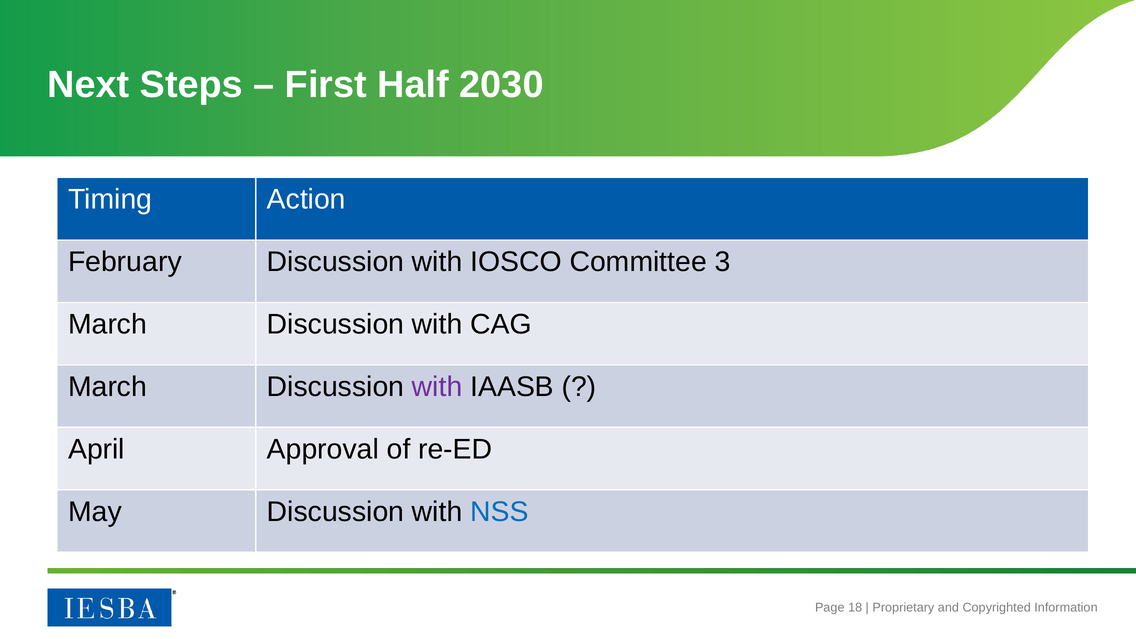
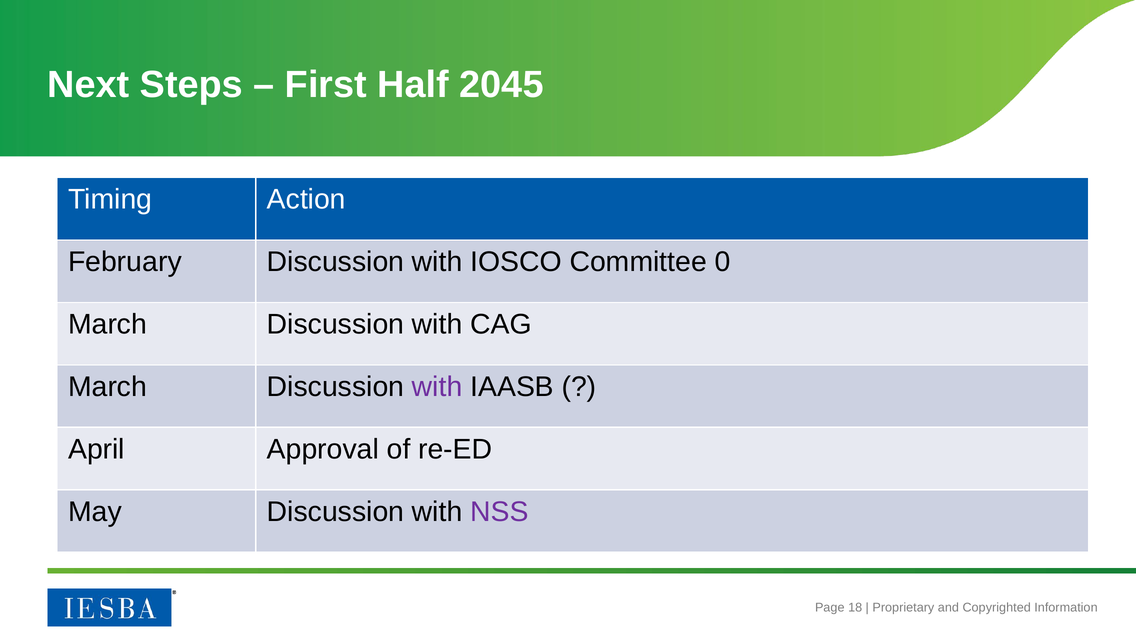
2030: 2030 -> 2045 (501, 85)
3: 3 -> 0 (723, 262)
NSS colour: blue -> purple (499, 512)
